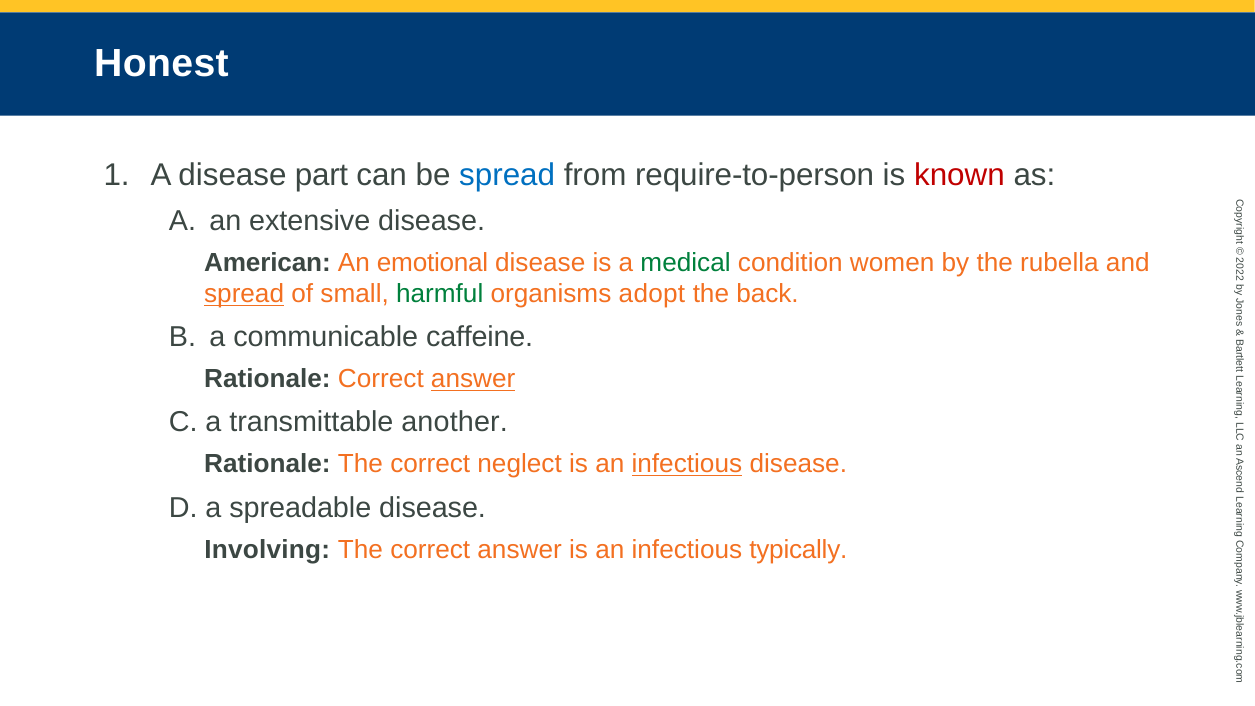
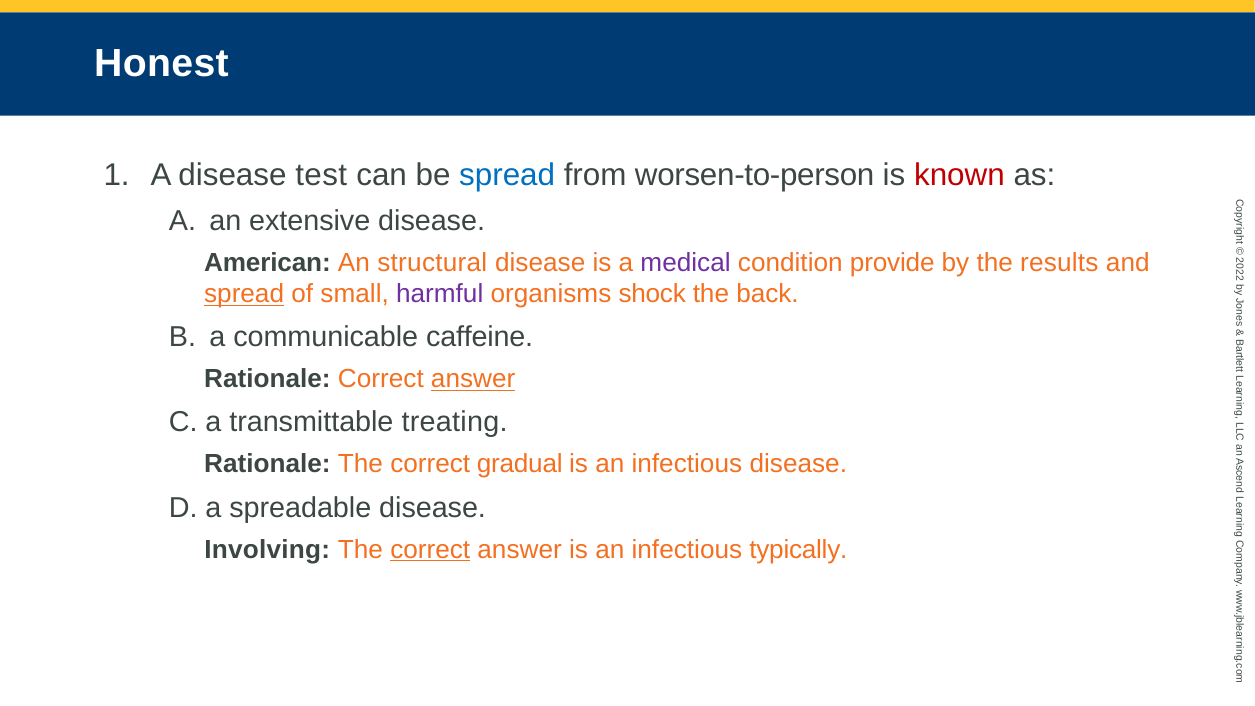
part: part -> test (321, 175)
require-to-person: require-to-person -> worsen-to-person (755, 175)
emotional: emotional -> structural (432, 263)
medical colour: green -> purple (686, 263)
women: women -> provide (892, 263)
rubella: rubella -> results (1059, 263)
harmful colour: green -> purple (440, 294)
adopt: adopt -> shock (652, 294)
another: another -> treating (455, 422)
neglect: neglect -> gradual (520, 464)
infectious underline: present -> none (687, 464)
correct underline: none -> present (430, 549)
